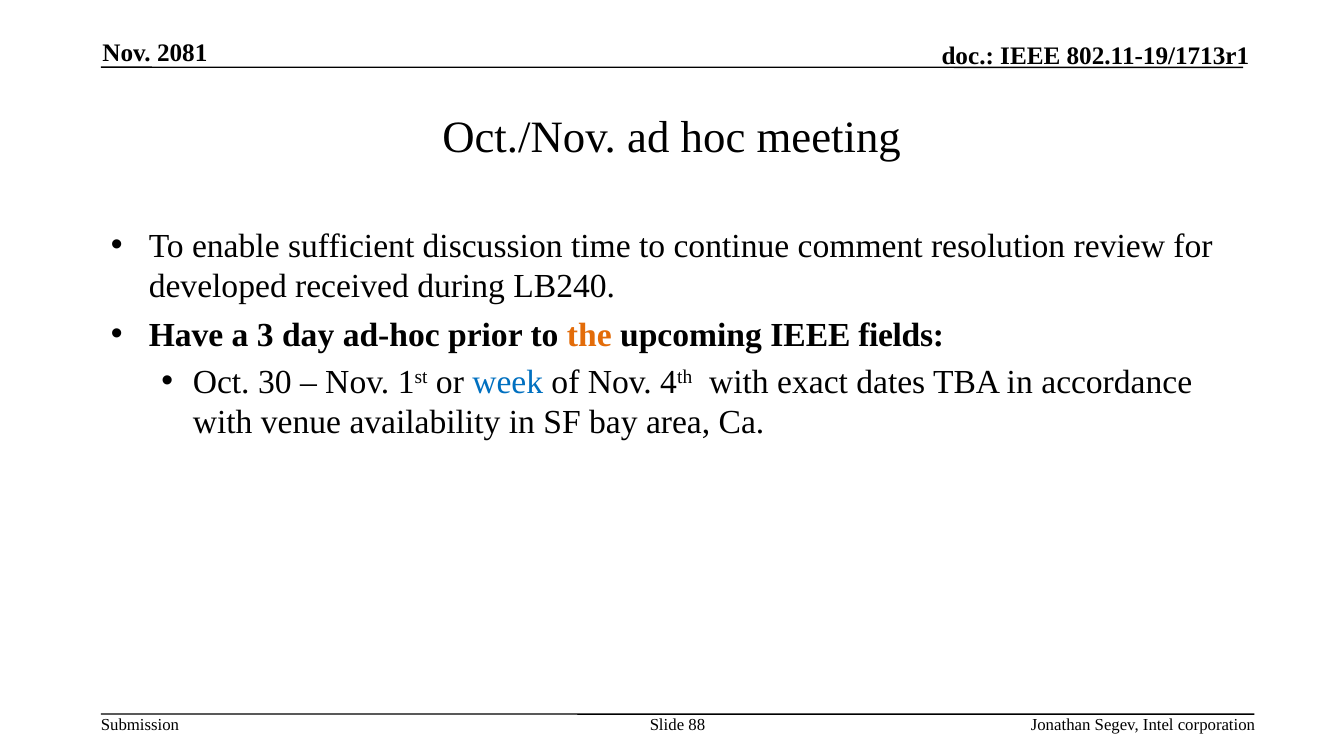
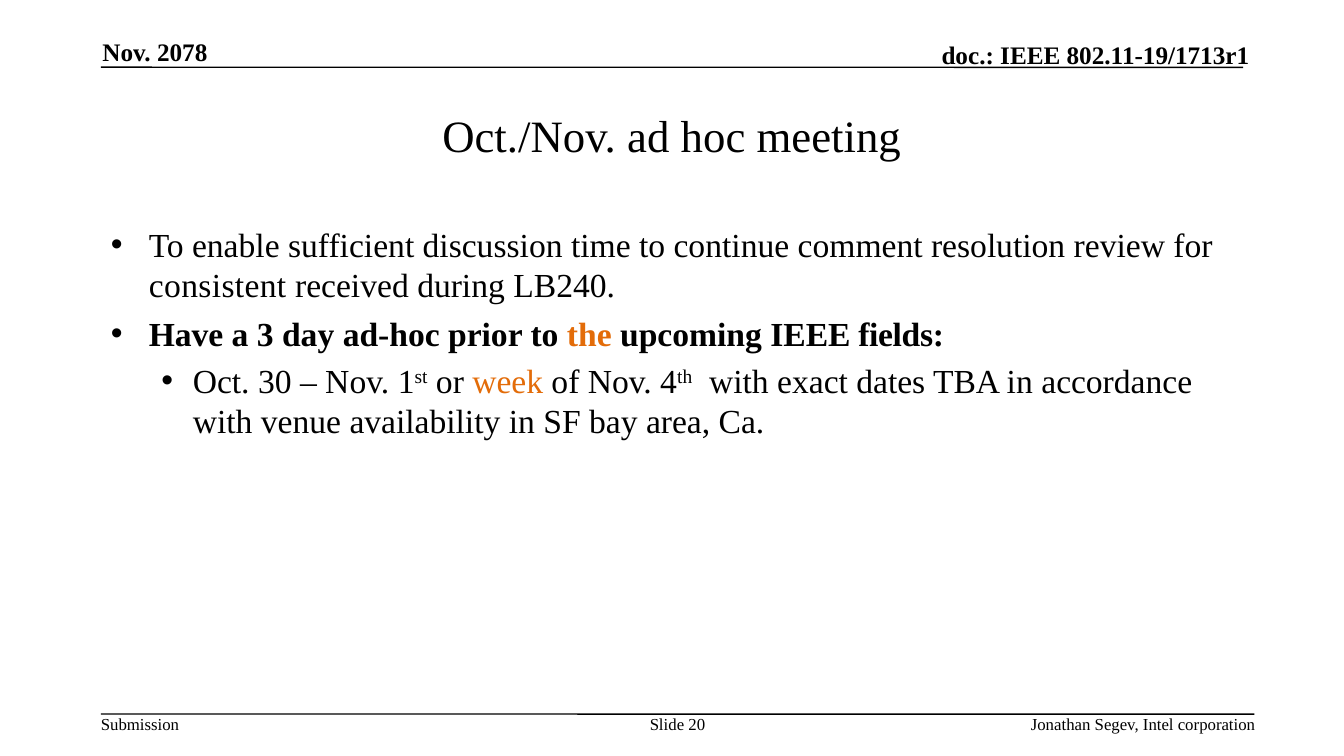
2081: 2081 -> 2078 (182, 53)
developed: developed -> consistent (218, 286)
week colour: blue -> orange (508, 382)
88: 88 -> 20 (697, 725)
